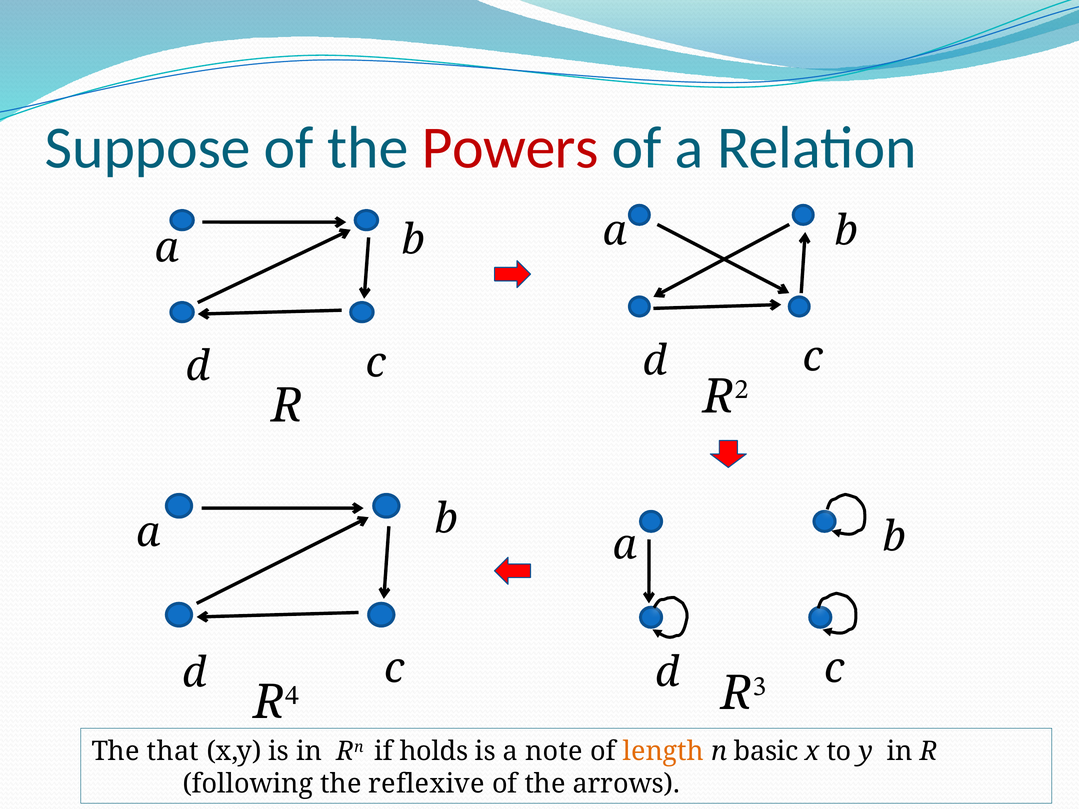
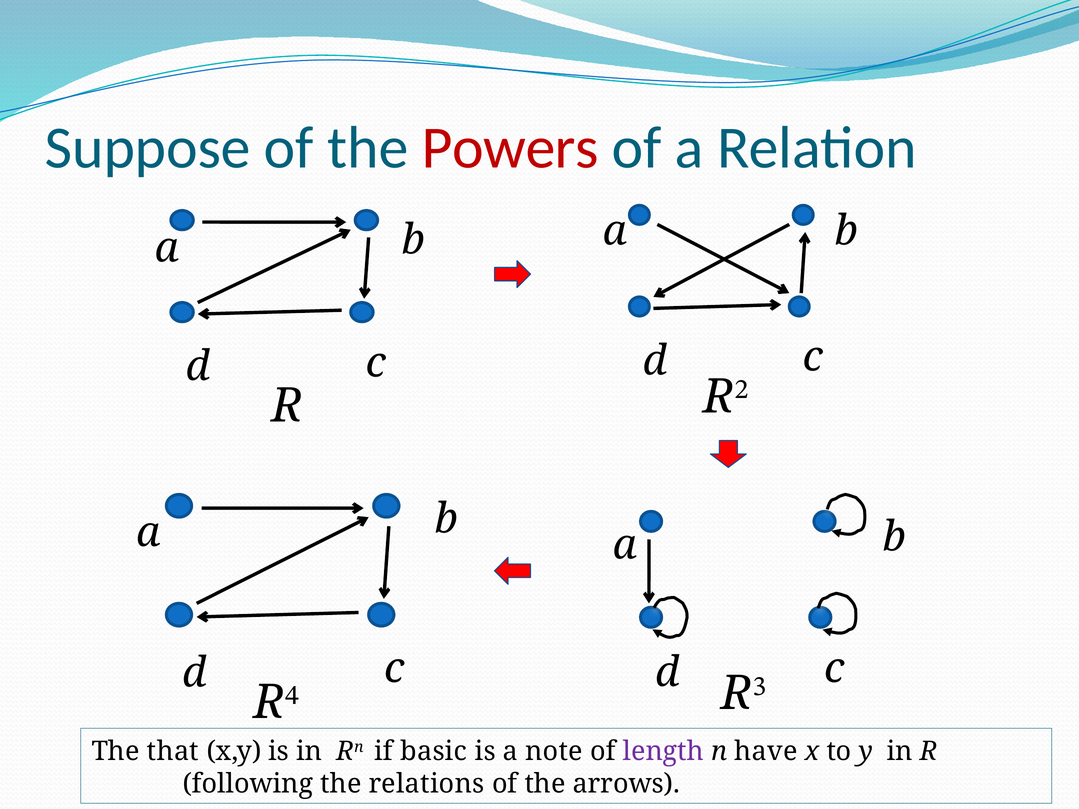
holds: holds -> basic (434, 752)
length colour: orange -> purple (663, 752)
basic: basic -> have (766, 752)
reflexive: reflexive -> relations (427, 784)
